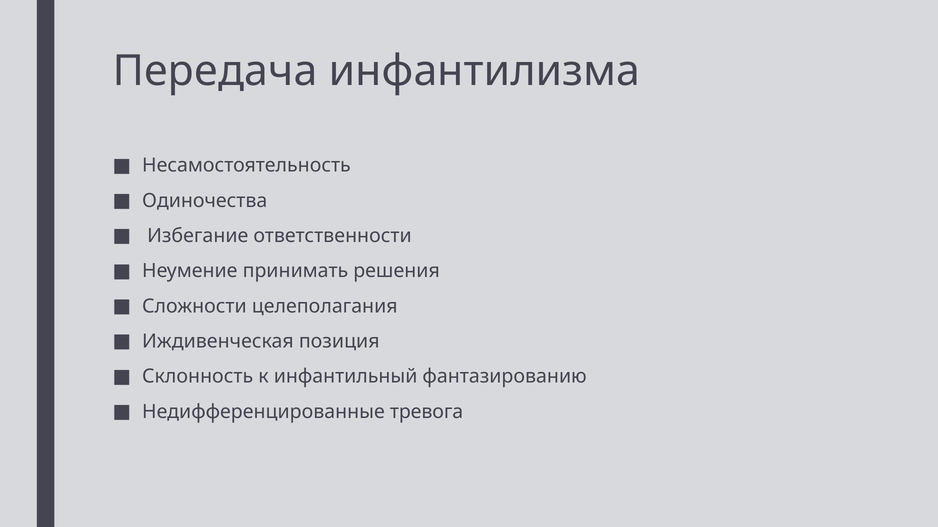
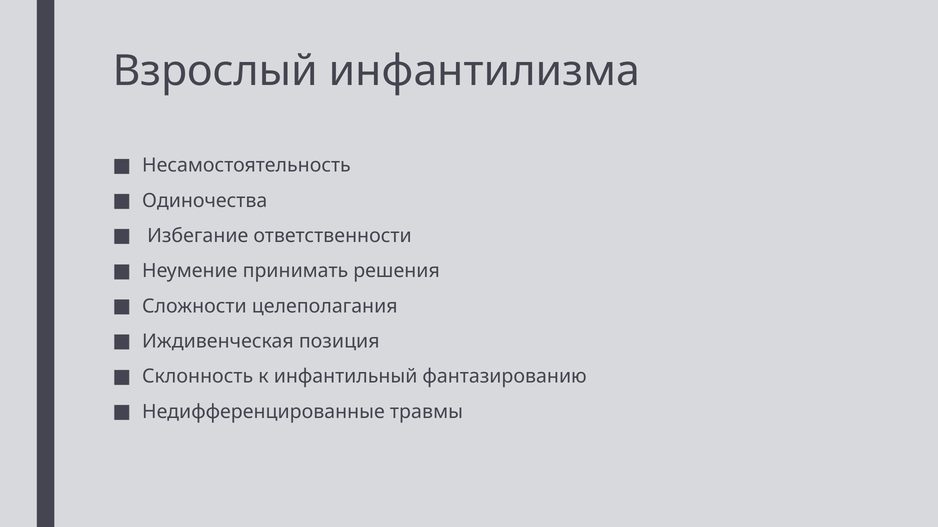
Передача: Передача -> Взрослый (215, 71)
тревога: тревога -> травмы (426, 412)
